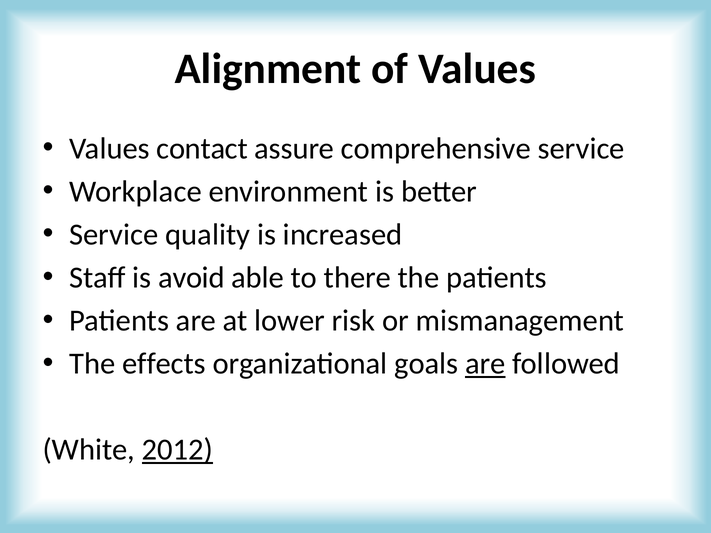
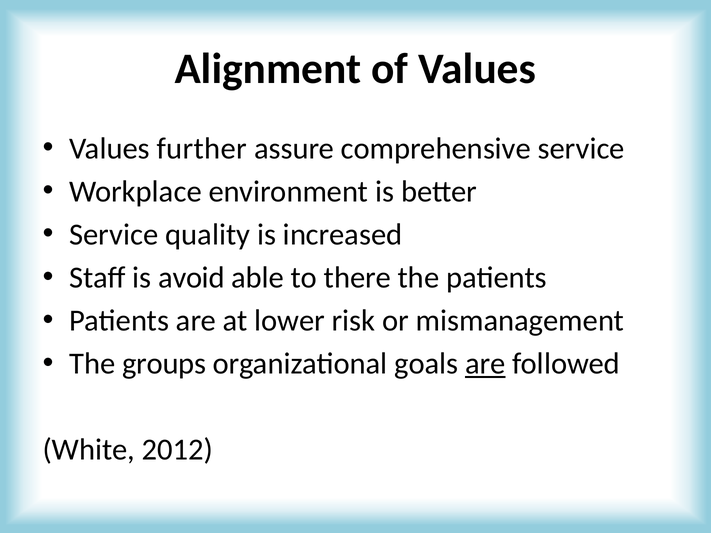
contact: contact -> further (202, 148)
effects: effects -> groups (164, 364)
2012 underline: present -> none (177, 450)
